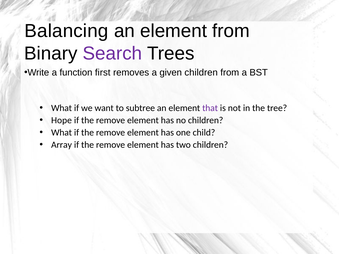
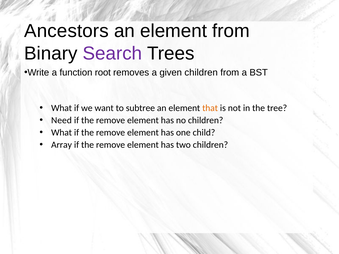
Balancing: Balancing -> Ancestors (66, 31)
first: first -> root (103, 73)
that colour: purple -> orange (210, 108)
Hope: Hope -> Need (61, 120)
